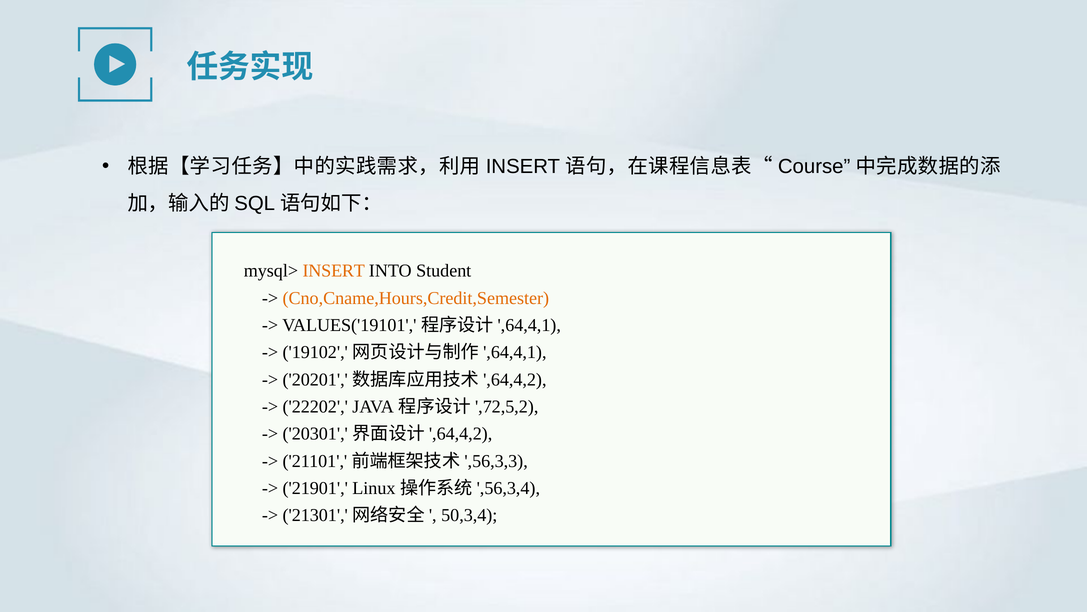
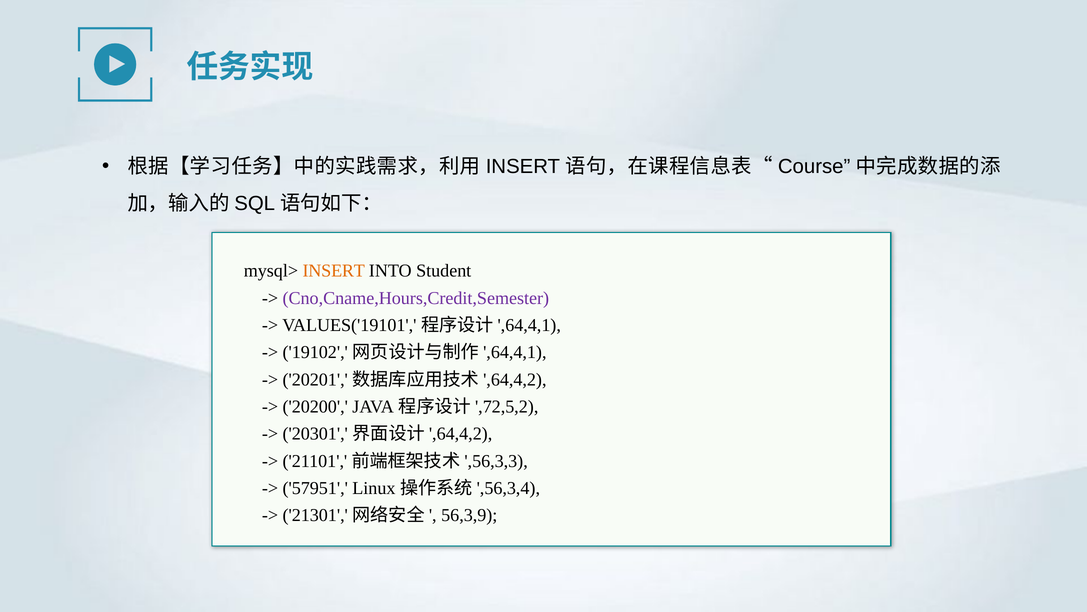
Cno,Cname,Hours,Credit,Semester colour: orange -> purple (416, 298)
22202: 22202 -> 20200 (315, 406)
21901: 21901 -> 57951 (315, 488)
50,3,4: 50,3,4 -> 56,3,9 (469, 515)
